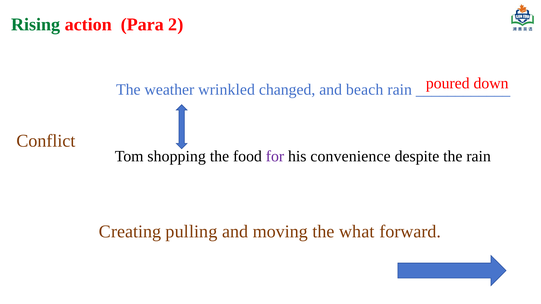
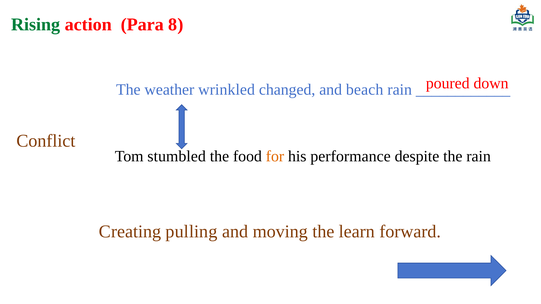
2: 2 -> 8 (176, 25)
shopping: shopping -> stumbled (177, 157)
for colour: purple -> orange (275, 157)
convenience: convenience -> performance (351, 157)
what: what -> learn (357, 232)
